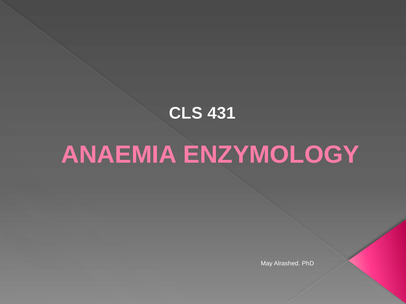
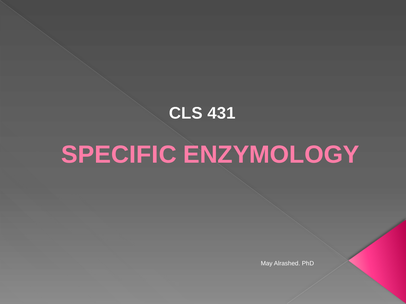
ANAEMIA: ANAEMIA -> SPECIFIC (119, 155)
